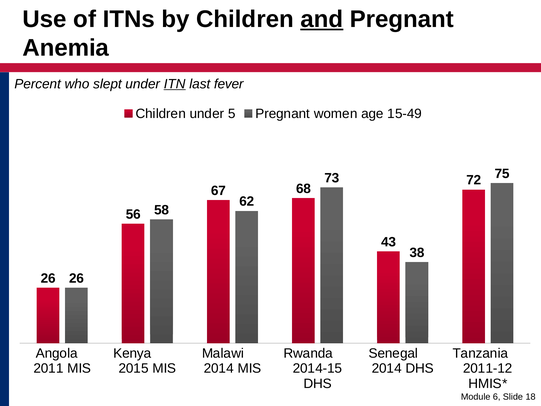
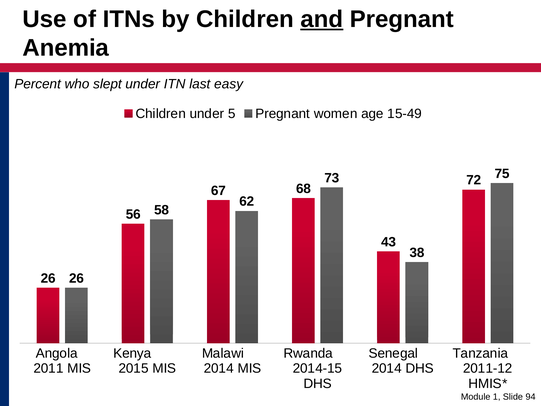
ITN underline: present -> none (175, 84)
fever: fever -> easy (229, 84)
6: 6 -> 1 (497, 396)
18: 18 -> 94 (531, 396)
